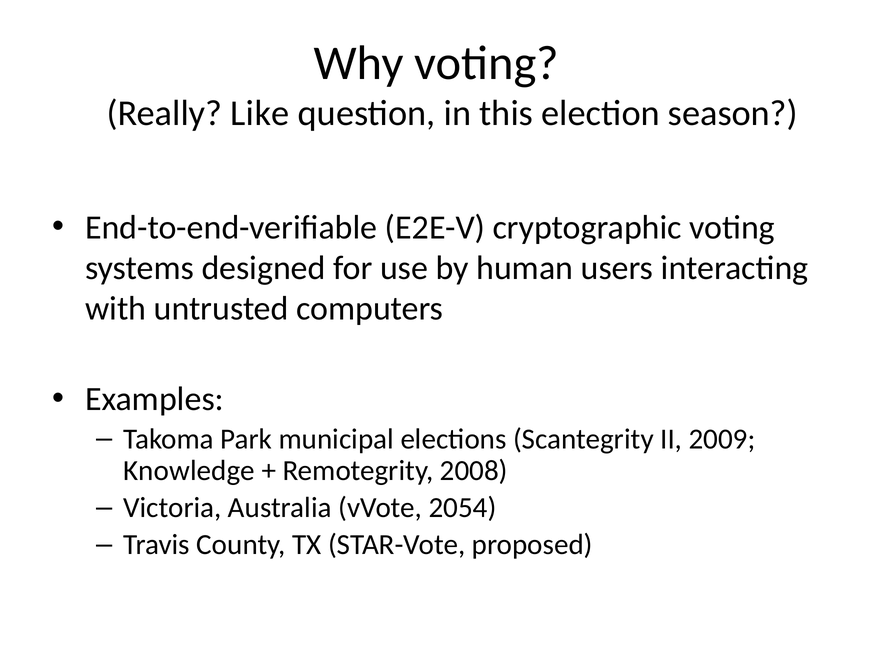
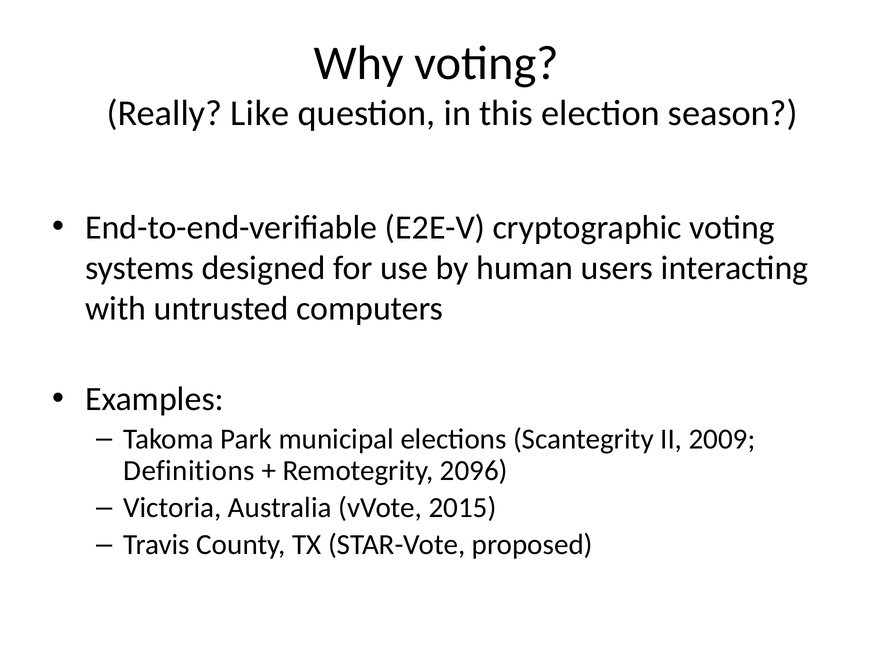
Knowledge: Knowledge -> Definitions (189, 470)
2008: 2008 -> 2096 (474, 470)
2054: 2054 -> 2015 (462, 507)
